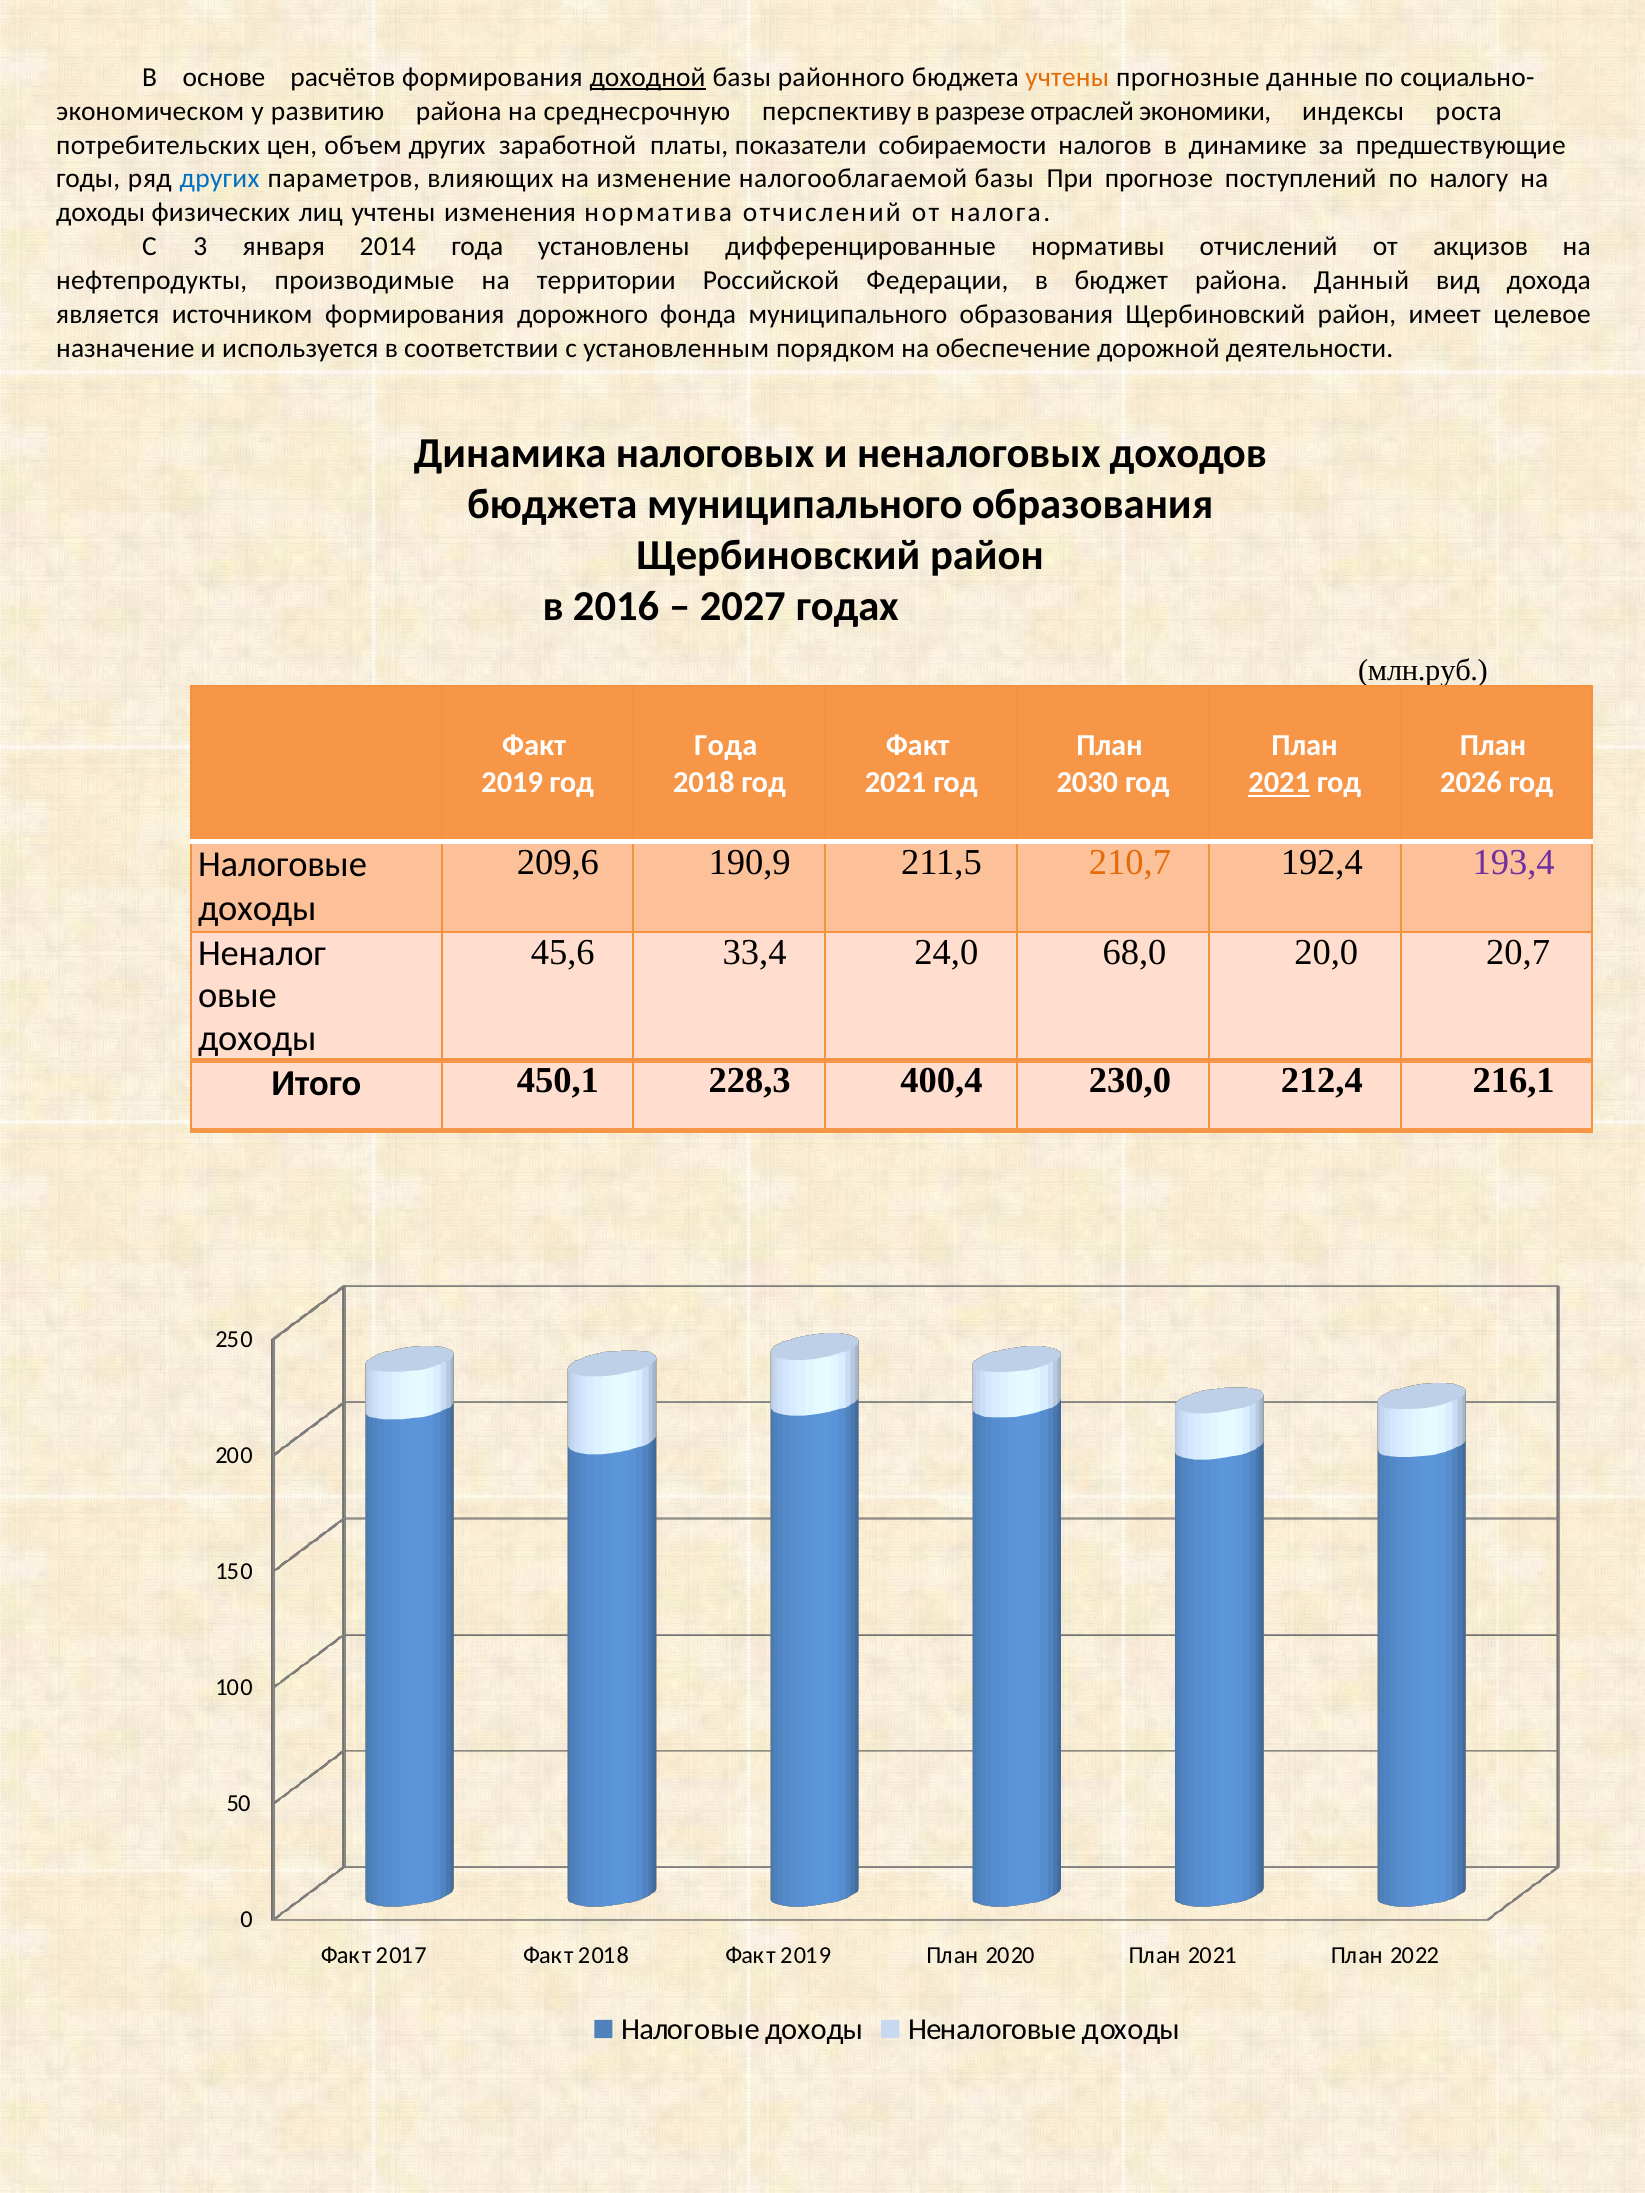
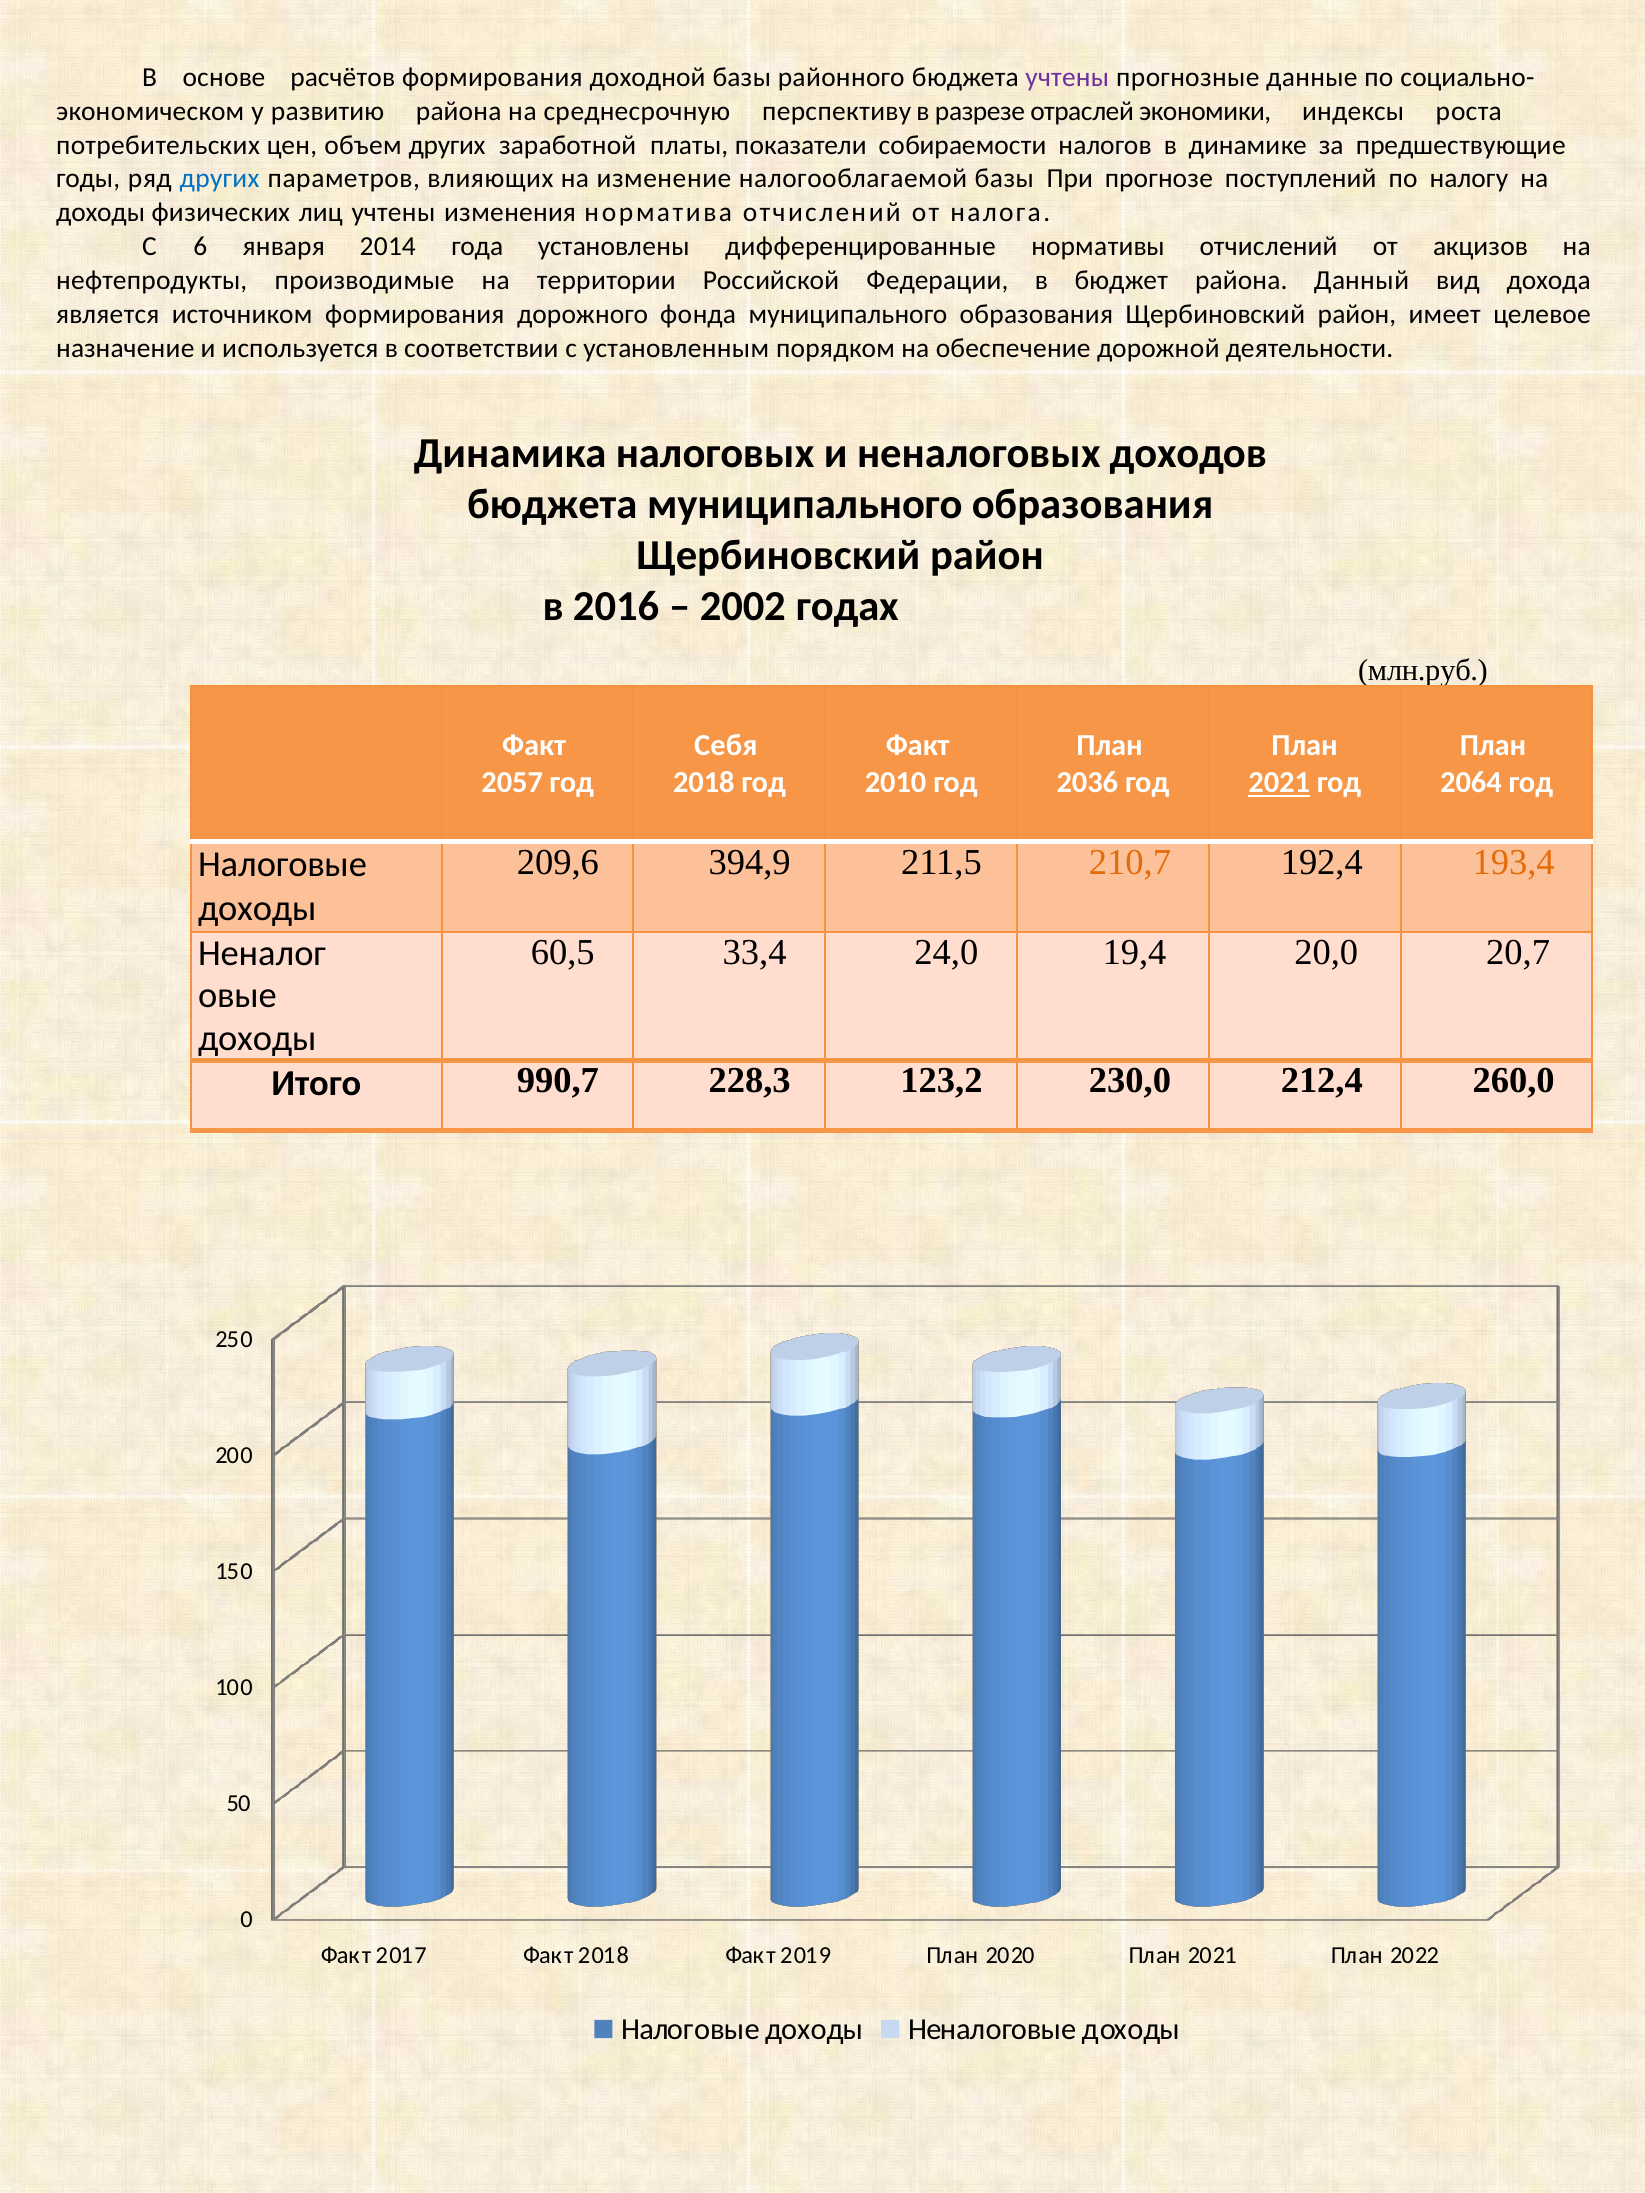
доходной underline: present -> none (648, 77)
учтены colour: orange -> purple (1067, 77)
3: 3 -> 6 (200, 247)
2027: 2027 -> 2002 (743, 607)
Года: Года -> Себя (726, 746)
2019: 2019 -> 2057 (512, 783)
2021: 2021 -> 2010 (896, 783)
2030: 2030 -> 2036 (1087, 783)
2026: 2026 -> 2064 (1471, 783)
190,9: 190,9 -> 394,9 (750, 862)
193,4 colour: purple -> orange (1514, 862)
45,6: 45,6 -> 60,5 (563, 953)
68,0: 68,0 -> 19,4 (1135, 953)
450,1: 450,1 -> 990,7 (558, 1081)
400,4: 400,4 -> 123,2 (941, 1081)
216,1: 216,1 -> 260,0 (1514, 1081)
